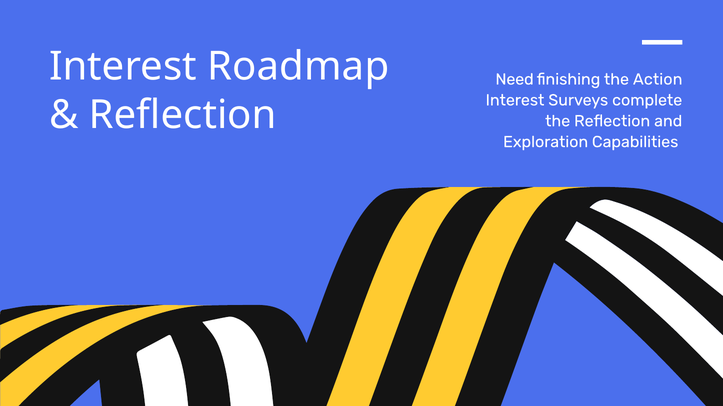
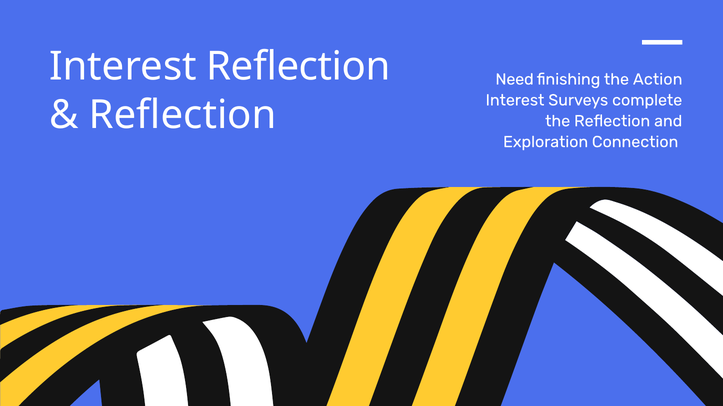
Interest Roadmap: Roadmap -> Reflection (298, 67)
Capabilities: Capabilities -> Connection (635, 142)
